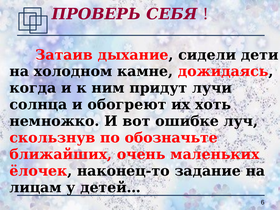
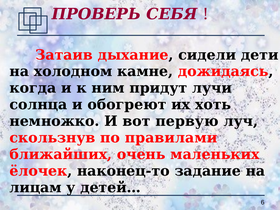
ошибке: ошибке -> первую (187, 121)
обозначьте: обозначьте -> правилами (171, 138)
